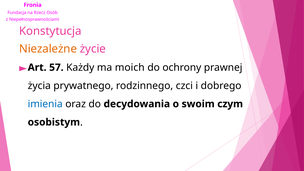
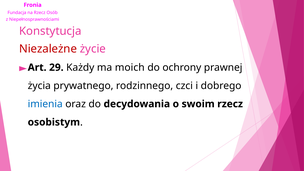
Niezależne colour: orange -> red (48, 49)
57: 57 -> 29 (56, 67)
swoim czym: czym -> rzecz (230, 104)
